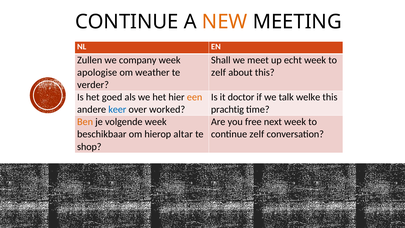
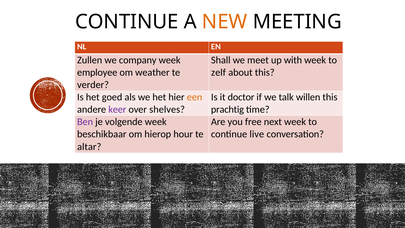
echt: echt -> with (293, 60)
apologise: apologise -> employee (97, 72)
welke: welke -> willen (308, 97)
keer colour: blue -> purple (117, 109)
worked: worked -> shelves (167, 109)
Ben colour: orange -> purple (85, 122)
altar: altar -> hour (183, 134)
continue zelf: zelf -> live (257, 134)
shop: shop -> altar (89, 147)
